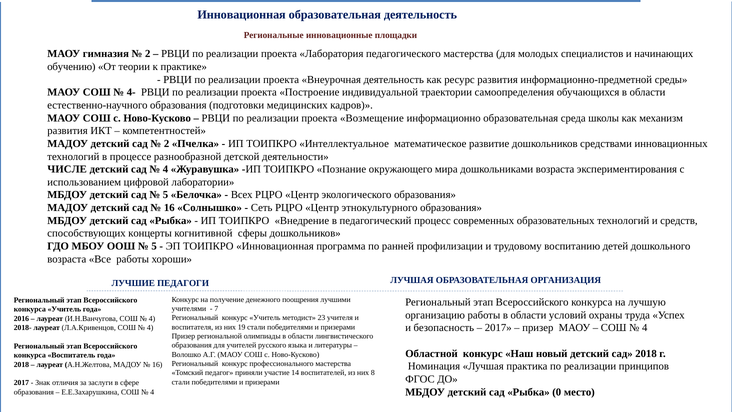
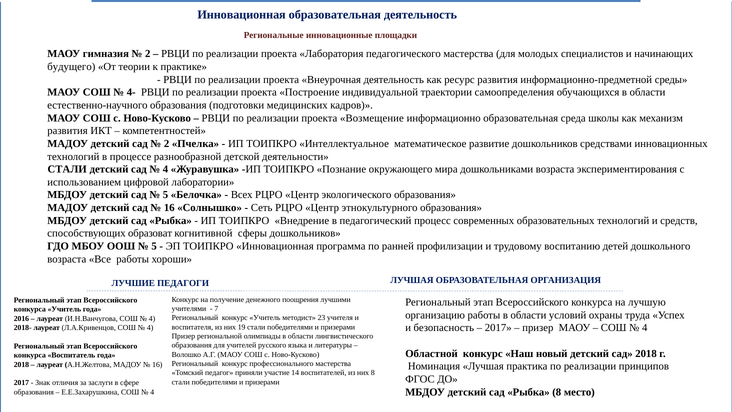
обучению: обучению -> будущего (71, 67)
ЧИСЛЕ: ЧИСЛЕ -> СТАЛИ (67, 169)
концерты: концерты -> образоват (150, 233)
Рыбка 0: 0 -> 8 (557, 392)
